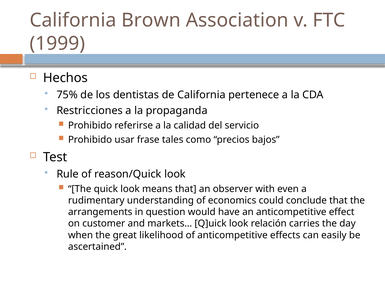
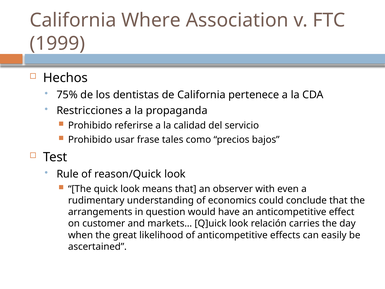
Brown: Brown -> Where (151, 20)
